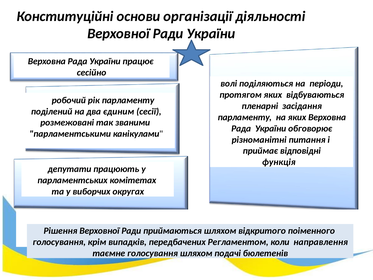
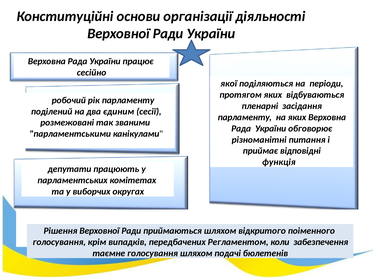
волі: волі -> якої (229, 84)
направлення: направлення -> забезпечення (321, 242)
